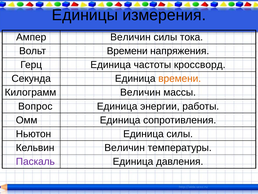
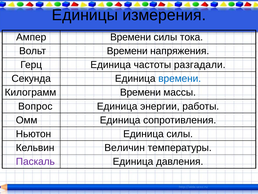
Ампер Величин: Величин -> Времени (131, 37)
кроссворд: кроссворд -> разгадали (200, 65)
времени colour: orange -> blue (180, 78)
Килограмм Величин: Величин -> Времени (140, 92)
